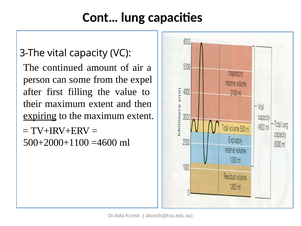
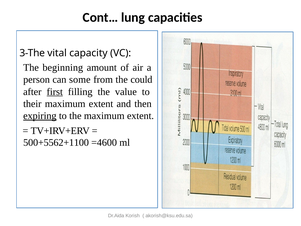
continued: continued -> beginning (63, 68)
expel: expel -> could (141, 80)
first underline: none -> present (55, 92)
500+2000+1100: 500+2000+1100 -> 500+5562+1100 (56, 142)
